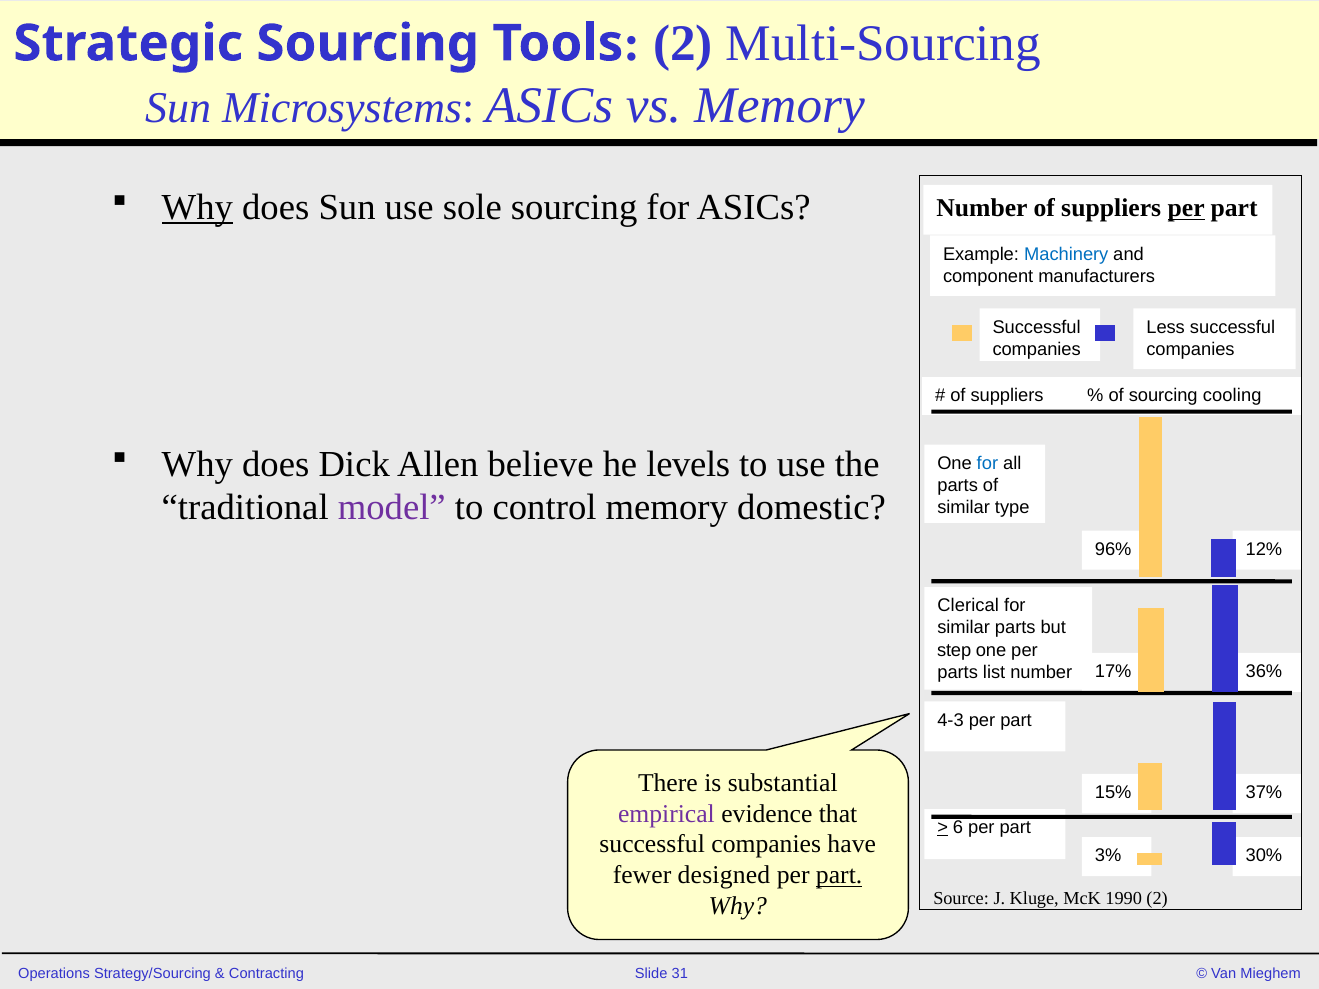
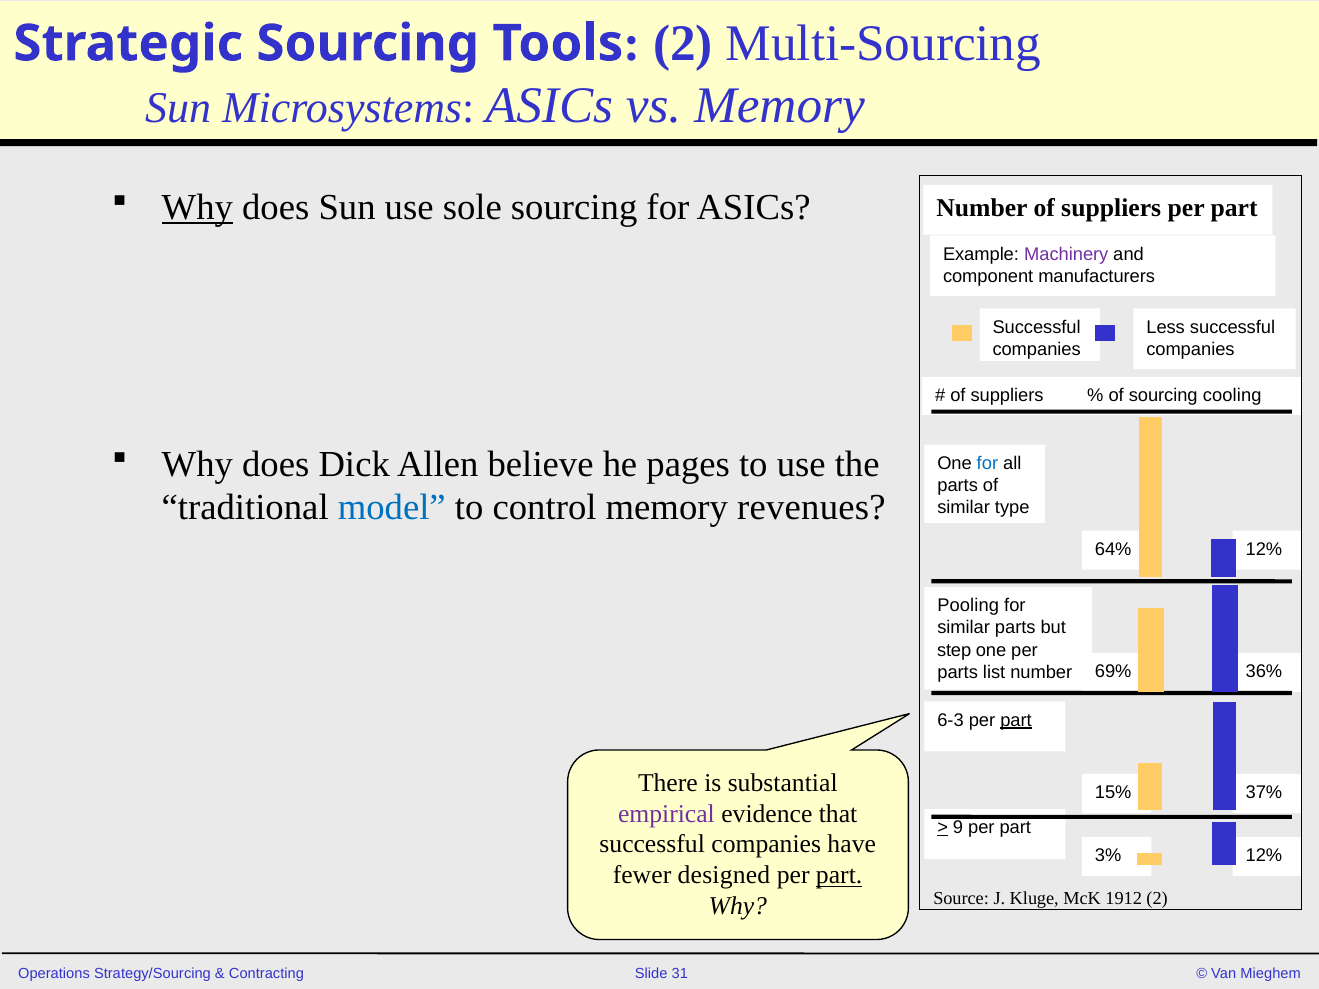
per underline: present -> none (1186, 208)
Machinery colour: blue -> purple (1066, 254)
levels: levels -> pages (688, 464)
model colour: purple -> blue (392, 508)
domestic: domestic -> revenues (811, 508)
96%: 96% -> 64% (1113, 550)
Clerical: Clerical -> Pooling (968, 606)
17%: 17% -> 69% (1113, 672)
4-3: 4-3 -> 6-3 (951, 720)
part underline: none -> present (1016, 720)
6: 6 -> 9 (958, 828)
30%: 30% -> 12% (1264, 856)
1990: 1990 -> 1912 (1124, 899)
